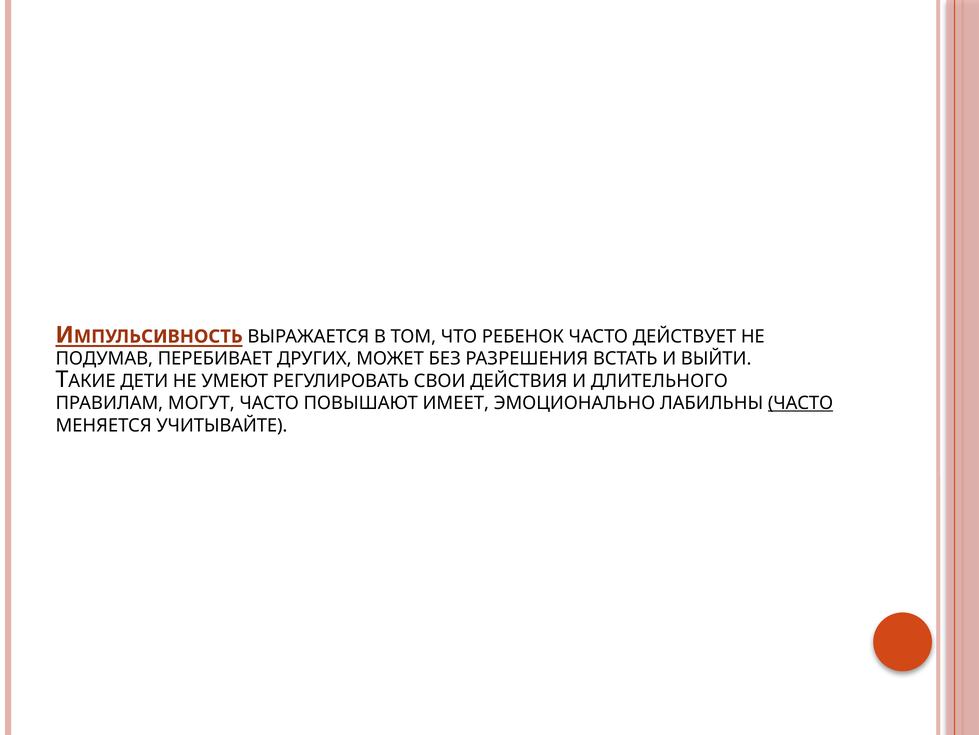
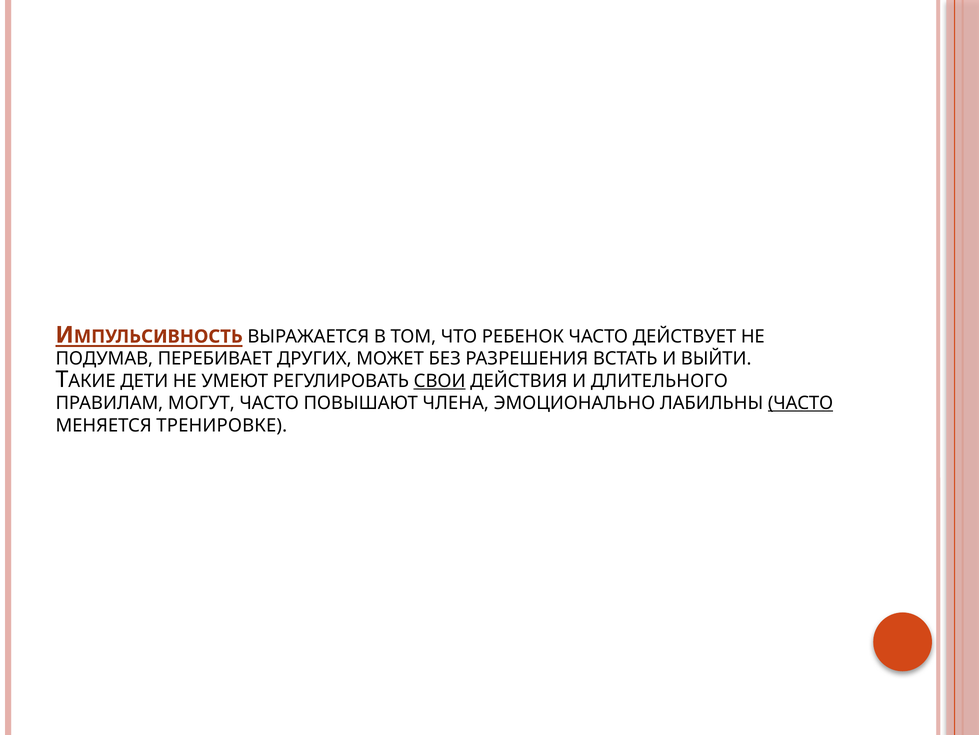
СВОИ underline: none -> present (440, 381)
ИМЕЕТ: ИМЕЕТ -> ЧЛЕНА (456, 403)
УЧИТЫВАЙТЕ: УЧИТЫВАЙТЕ -> ТРЕНИРОВКЕ (222, 425)
